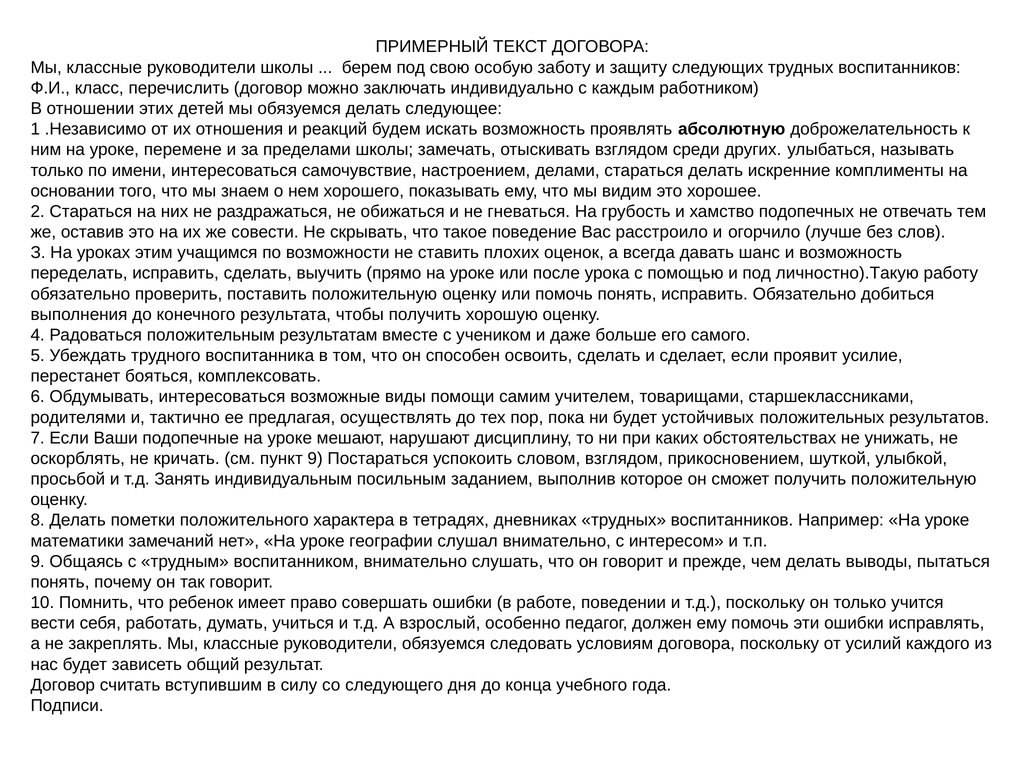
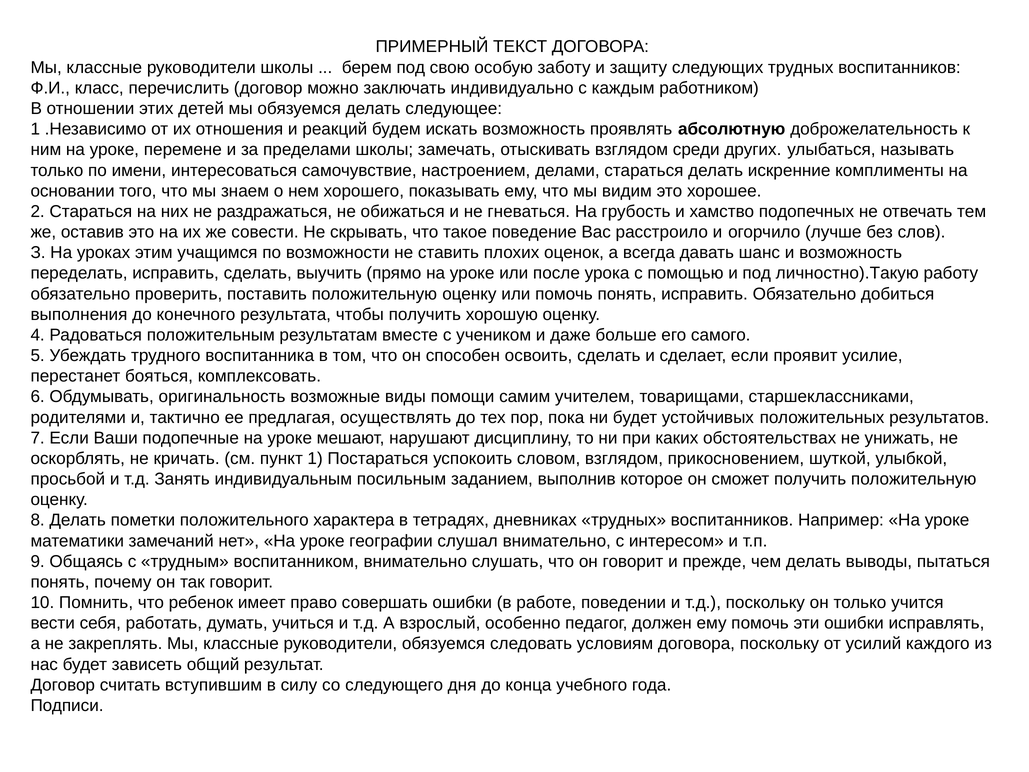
Обдумывать интересоваться: интересоваться -> оригинальность (222, 397)
пункт 9: 9 -> 1 (315, 458)
